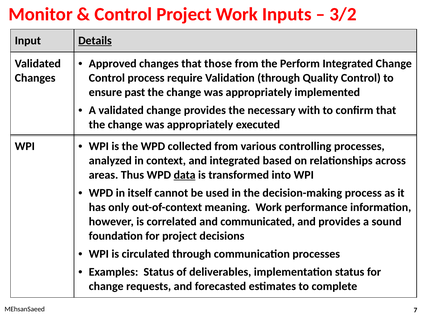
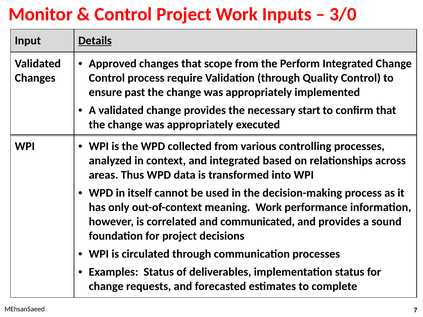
3/2: 3/2 -> 3/0 (343, 14)
those: those -> scope (218, 64)
with: with -> start (309, 110)
data underline: present -> none (185, 175)
